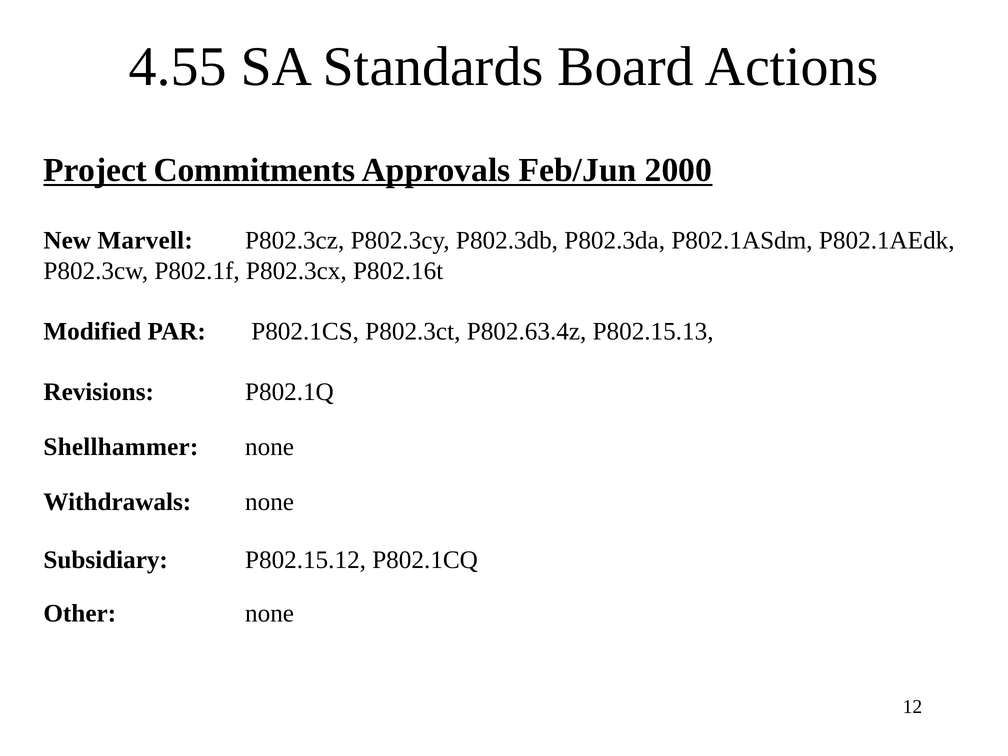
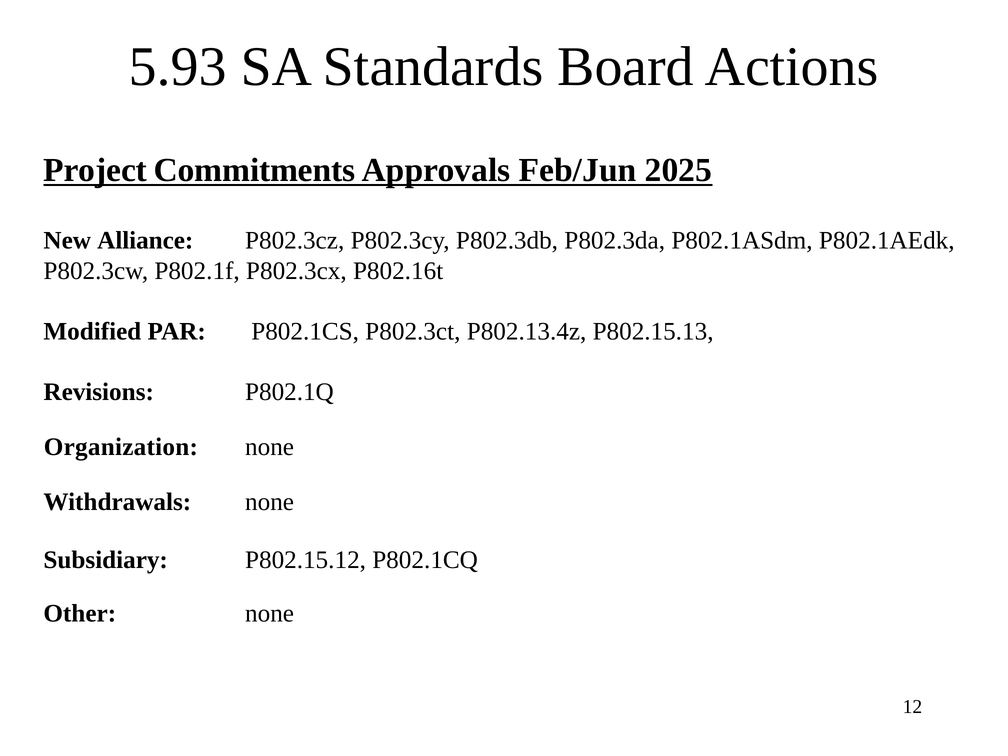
4.55: 4.55 -> 5.93 (178, 67)
2000: 2000 -> 2025 (678, 170)
Marvell: Marvell -> Alliance (145, 241)
P802.63.4z: P802.63.4z -> P802.13.4z (527, 331)
Shellhammer: Shellhammer -> Organization (121, 447)
